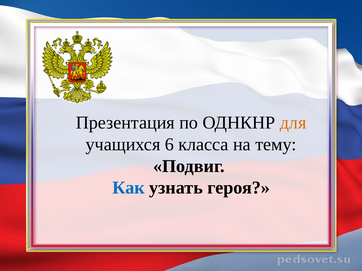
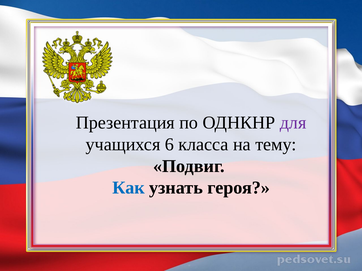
для colour: orange -> purple (293, 123)
